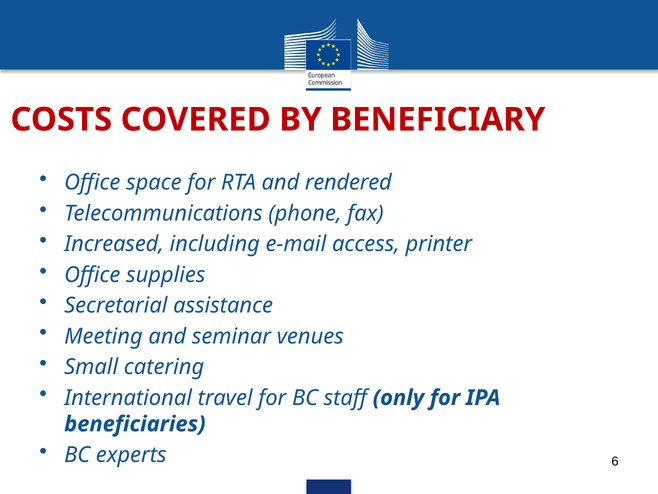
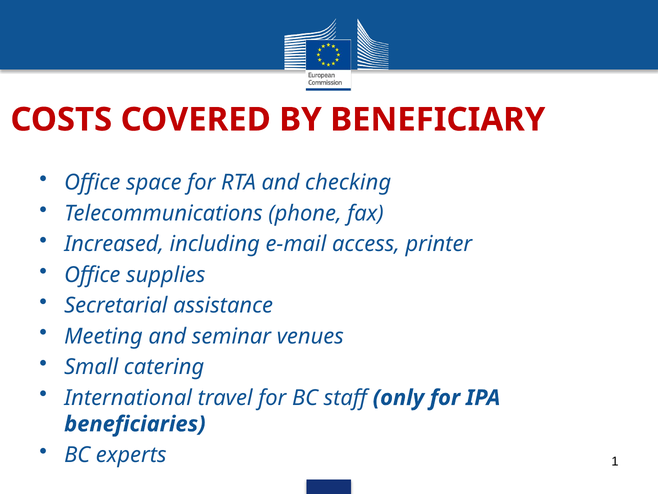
rendered: rendered -> checking (348, 182)
6: 6 -> 1 (615, 461)
